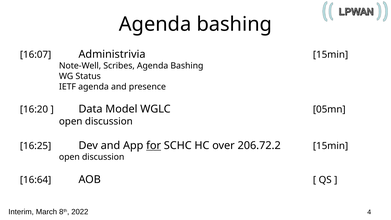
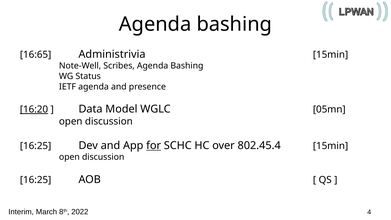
16:07: 16:07 -> 16:65 (36, 55)
16:20 underline: none -> present (34, 109)
206.72.2: 206.72.2 -> 802.45.4 (259, 146)
16:64: 16:64 -> 16:25 (36, 180)
